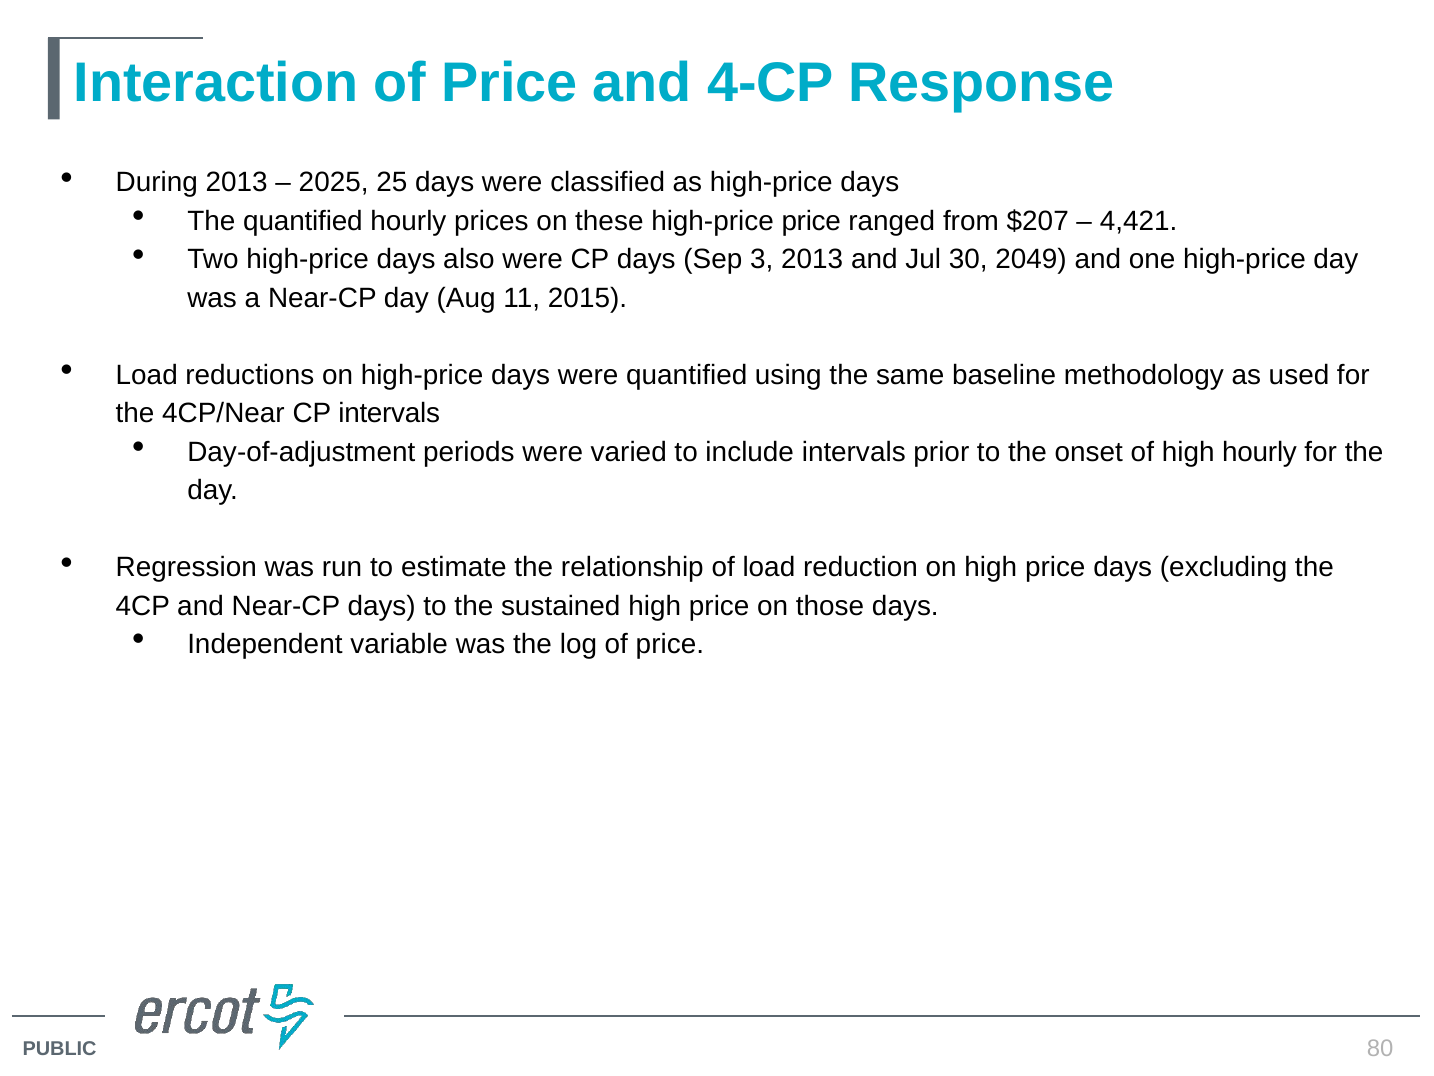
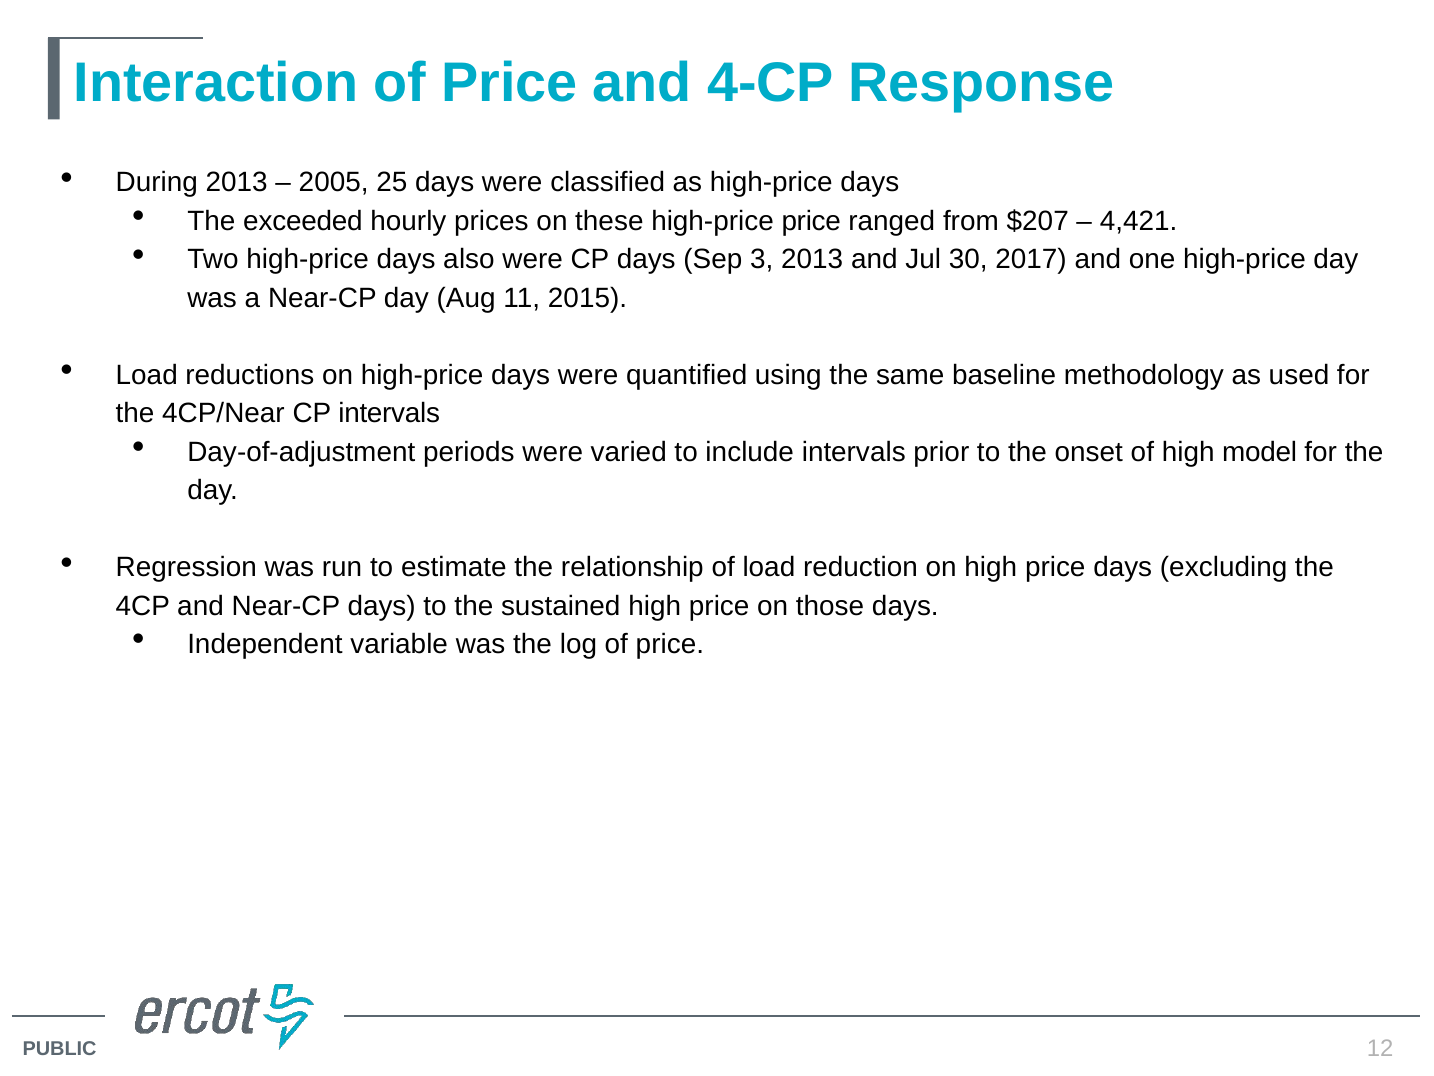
2025: 2025 -> 2005 (334, 183)
The quantified: quantified -> exceeded (303, 221)
2049: 2049 -> 2017 (1031, 260)
high hourly: hourly -> model (1260, 452)
80: 80 -> 12 (1380, 1048)
